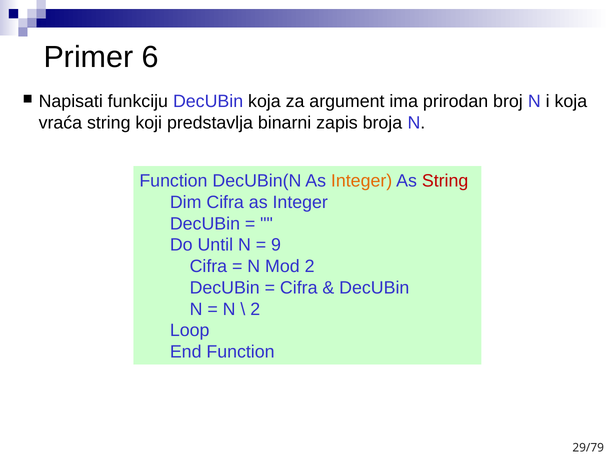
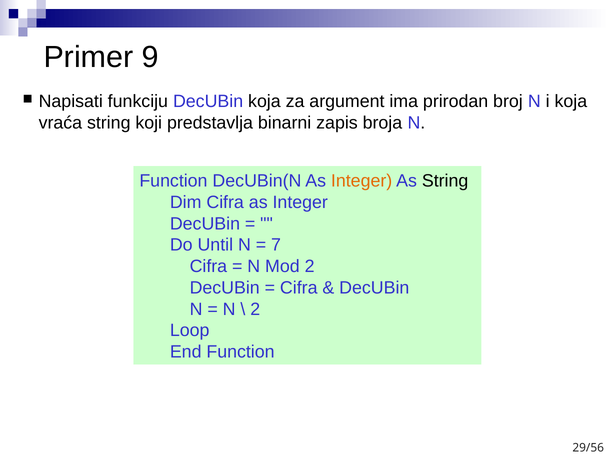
6: 6 -> 9 (150, 57)
String colour: red -> black (445, 181)
9: 9 -> 7 (276, 245)
29/79: 29/79 -> 29/56 (588, 447)
